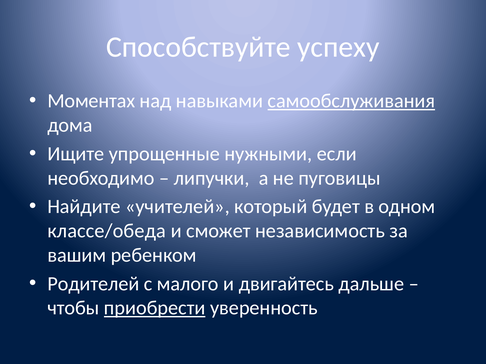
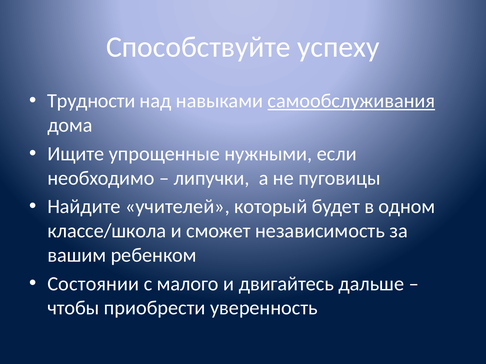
Моментах: Моментах -> Трудности (91, 101)
классе/обеда: классе/обеда -> классе/школа (107, 231)
Родителей: Родителей -> Состоянии (93, 284)
приобрести underline: present -> none (155, 308)
